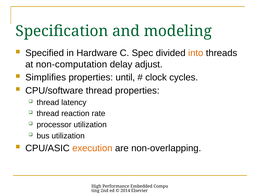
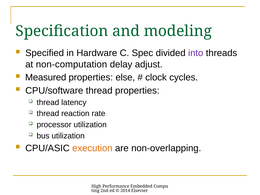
into colour: orange -> purple (196, 53)
Simplifies: Simplifies -> Measured (46, 77)
until: until -> else (125, 77)
